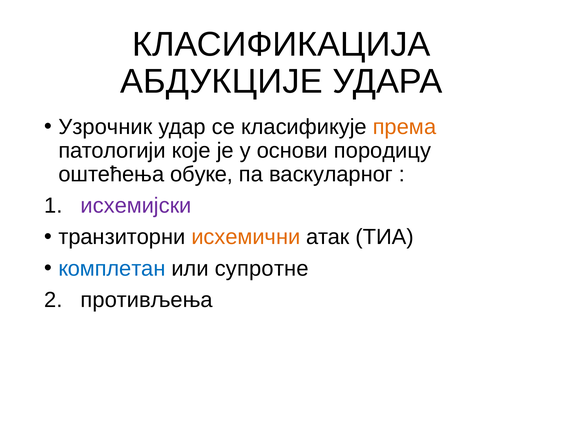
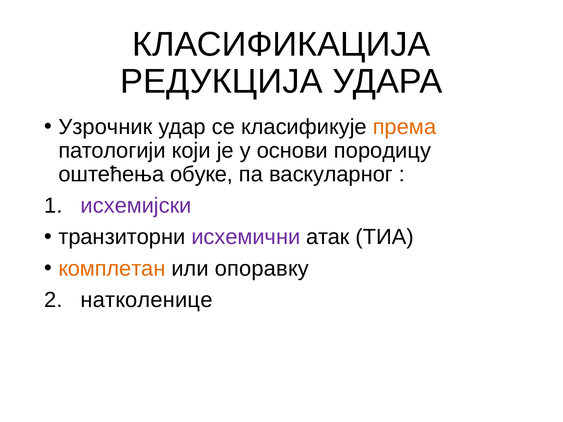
АБДУКЦИЈЕ: АБДУКЦИЈЕ -> РЕДУКЦИЈА (221, 82)
које: које -> који (191, 151)
исхемични colour: orange -> purple (246, 237)
комплетан colour: blue -> orange (112, 269)
супротне: супротне -> опоравку (262, 269)
противљења: противљења -> натколенице (147, 300)
